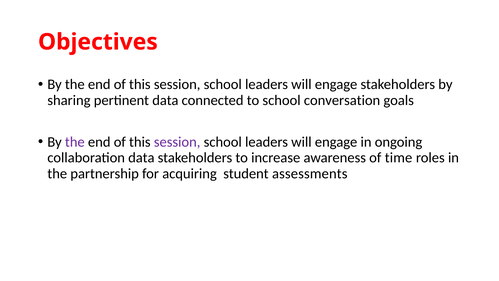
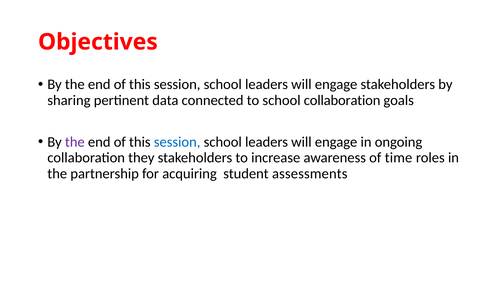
school conversation: conversation -> collaboration (342, 100)
session colour: purple -> blue (177, 142)
collaboration data: data -> they (141, 158)
